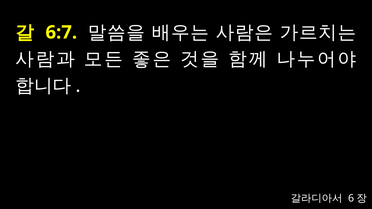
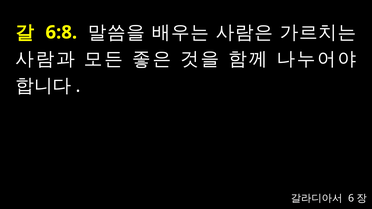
6:7: 6:7 -> 6:8 (61, 32)
